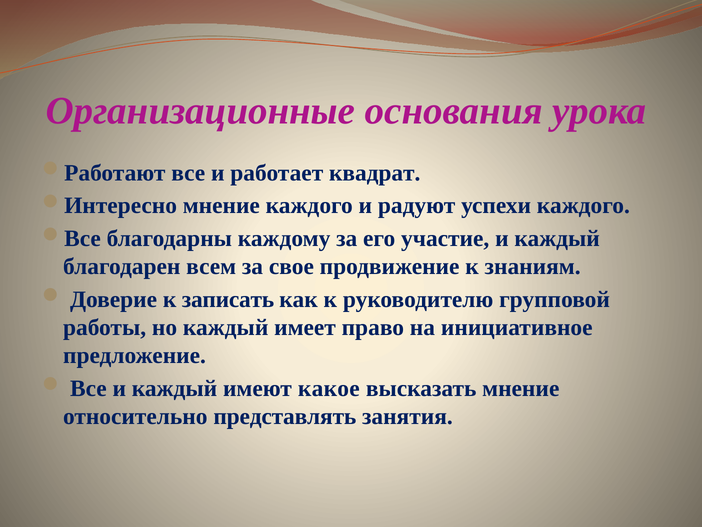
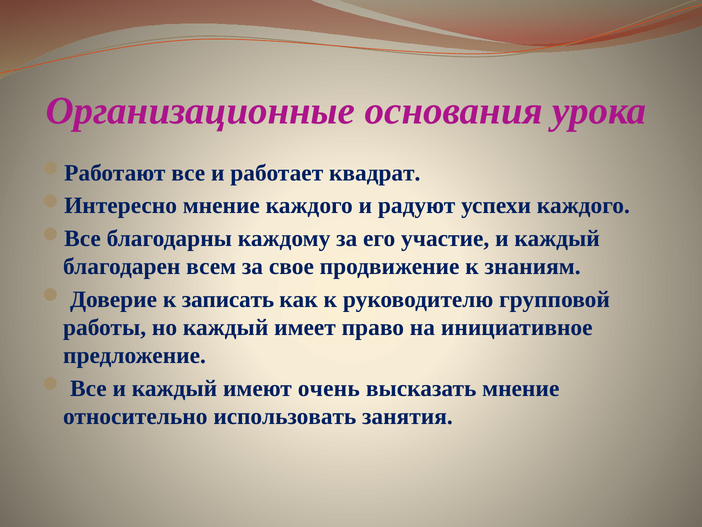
какое: какое -> очень (329, 388)
представлять: представлять -> использовать (285, 416)
